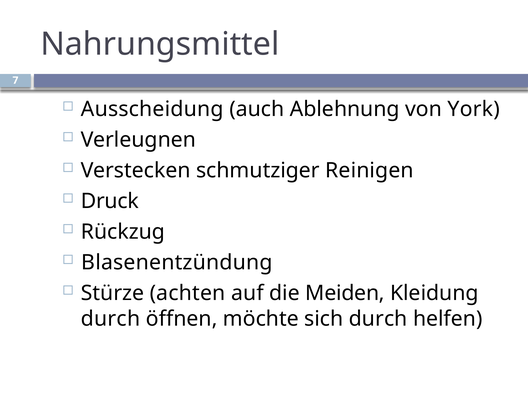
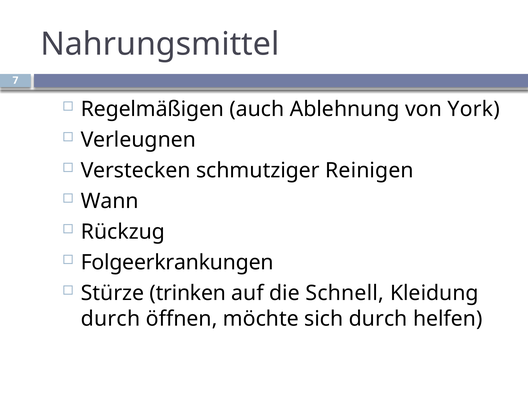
Ausscheidung: Ausscheidung -> Regelmäßigen (152, 109)
Druck: Druck -> Wann (110, 201)
Blasenentzündung: Blasenentzündung -> Folgeerkrankungen (177, 263)
achten: achten -> trinken (188, 293)
Meiden: Meiden -> Schnell (345, 293)
